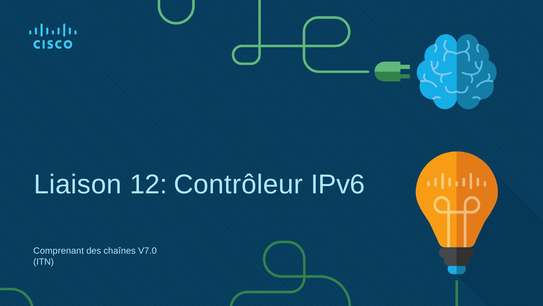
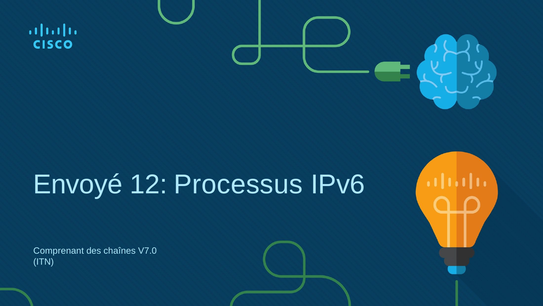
Liaison: Liaison -> Envoyé (78, 184)
Contrôleur: Contrôleur -> Processus (238, 184)
